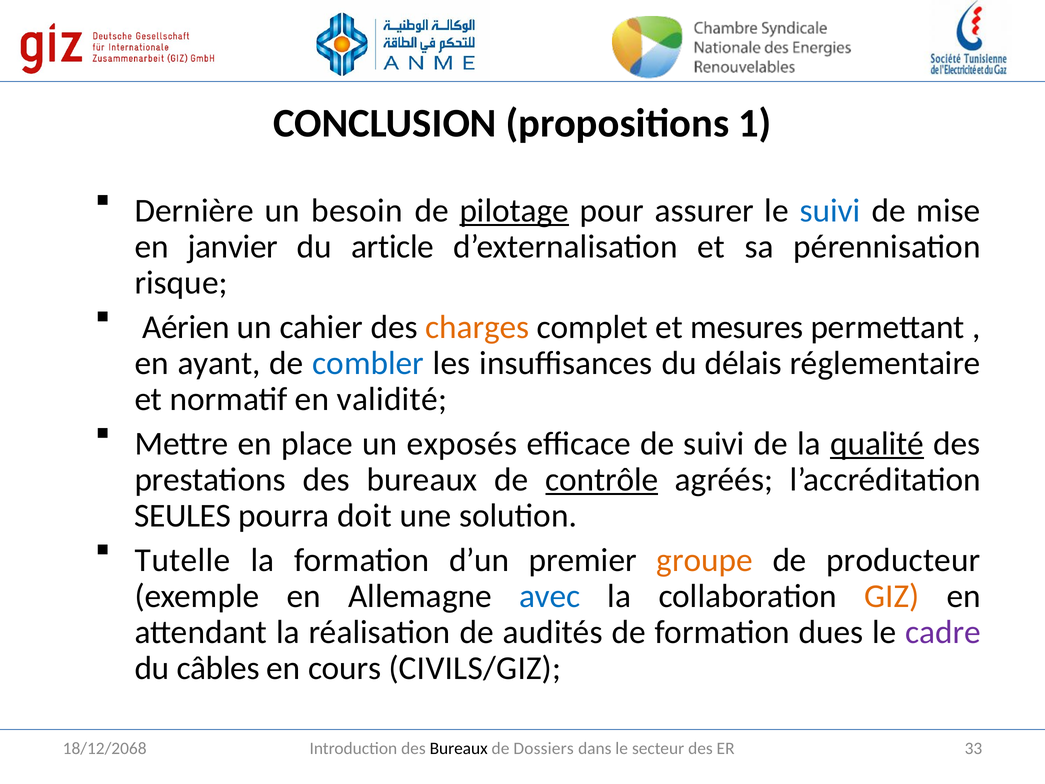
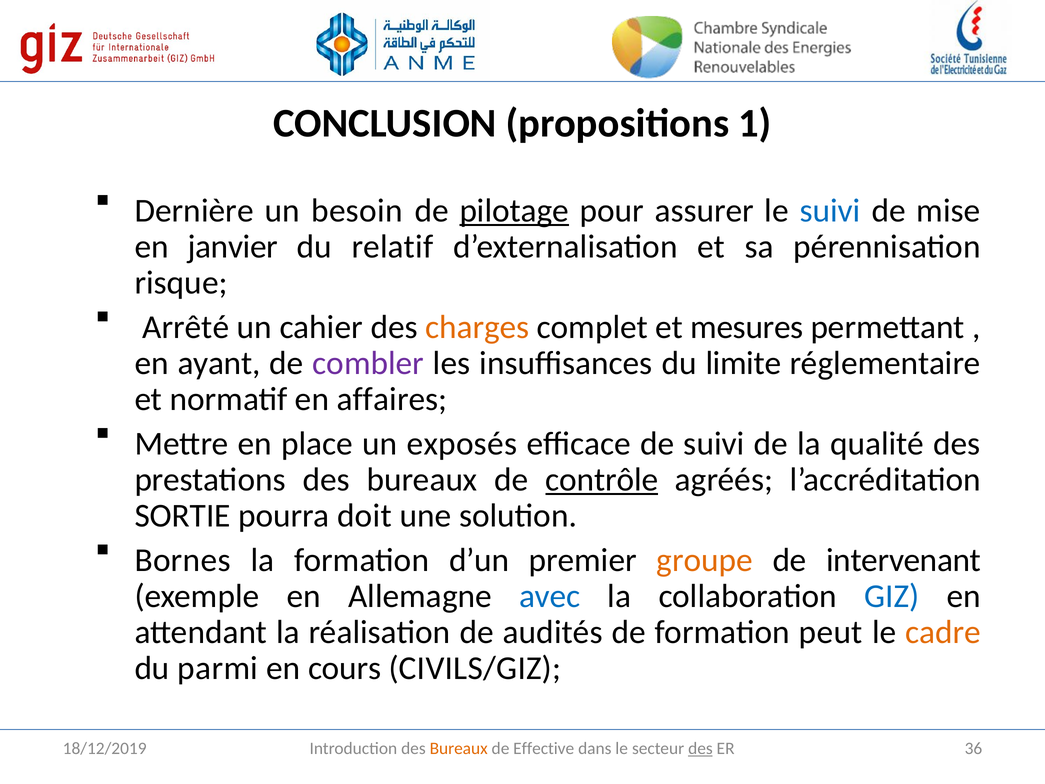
article: article -> relatif (392, 246)
Aérien: Aérien -> Arrêté (186, 327)
combler colour: blue -> purple (368, 363)
délais: délais -> limite (743, 363)
validité: validité -> affaires (392, 399)
qualité underline: present -> none (877, 443)
SEULES: SEULES -> SORTIE (183, 515)
Tutelle: Tutelle -> Bornes (183, 560)
producteur: producteur -> intervenant (904, 560)
GIZ colour: orange -> blue (892, 596)
dues: dues -> peut (831, 632)
cadre colour: purple -> orange (943, 632)
câbles: câbles -> parmi (218, 668)
Bureaux colour: black -> orange (459, 748)
Dossiers: Dossiers -> Effective (544, 748)
des underline: none -> present (700, 748)
33: 33 -> 36 (973, 748)
18/12/2068: 18/12/2068 -> 18/12/2019 (105, 748)
